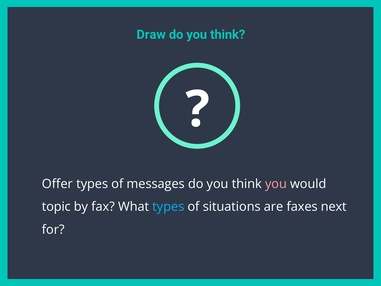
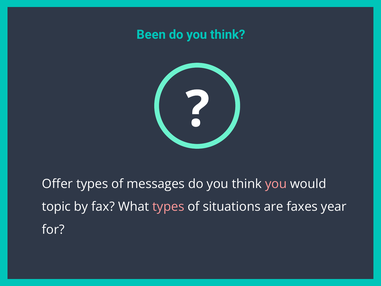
Draw: Draw -> Been (151, 35)
types colour: light blue -> pink (168, 207)
next: next -> year (334, 207)
